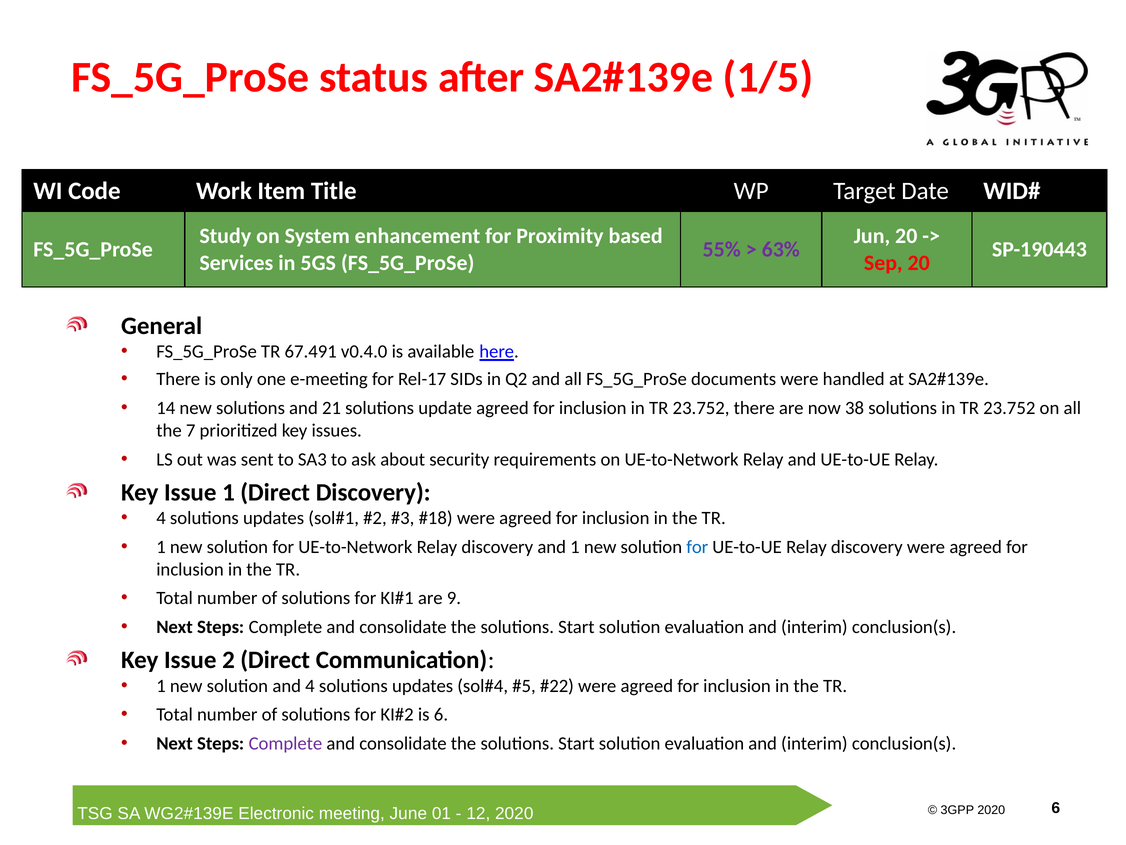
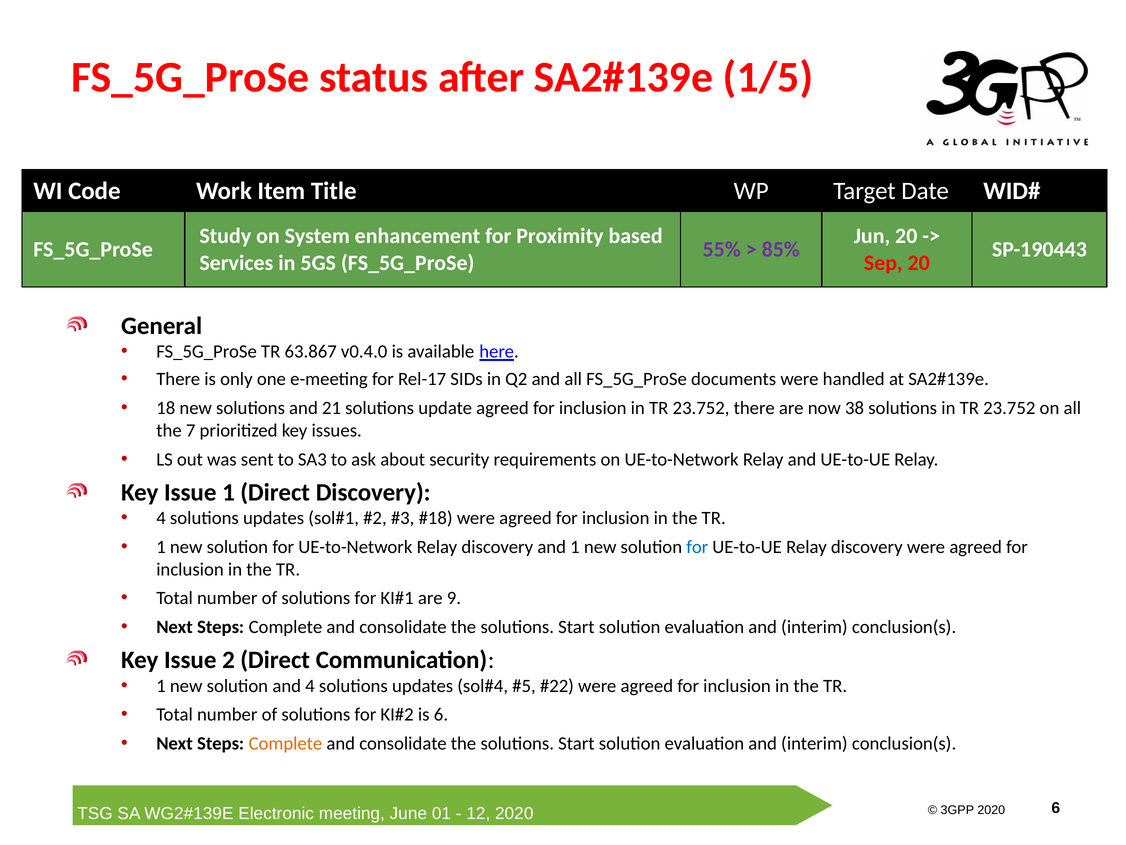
63%: 63% -> 85% (781, 249)
67.491: 67.491 -> 63.867 (311, 351)
14: 14 -> 18 (166, 408)
Complete colour: purple -> orange (285, 743)
